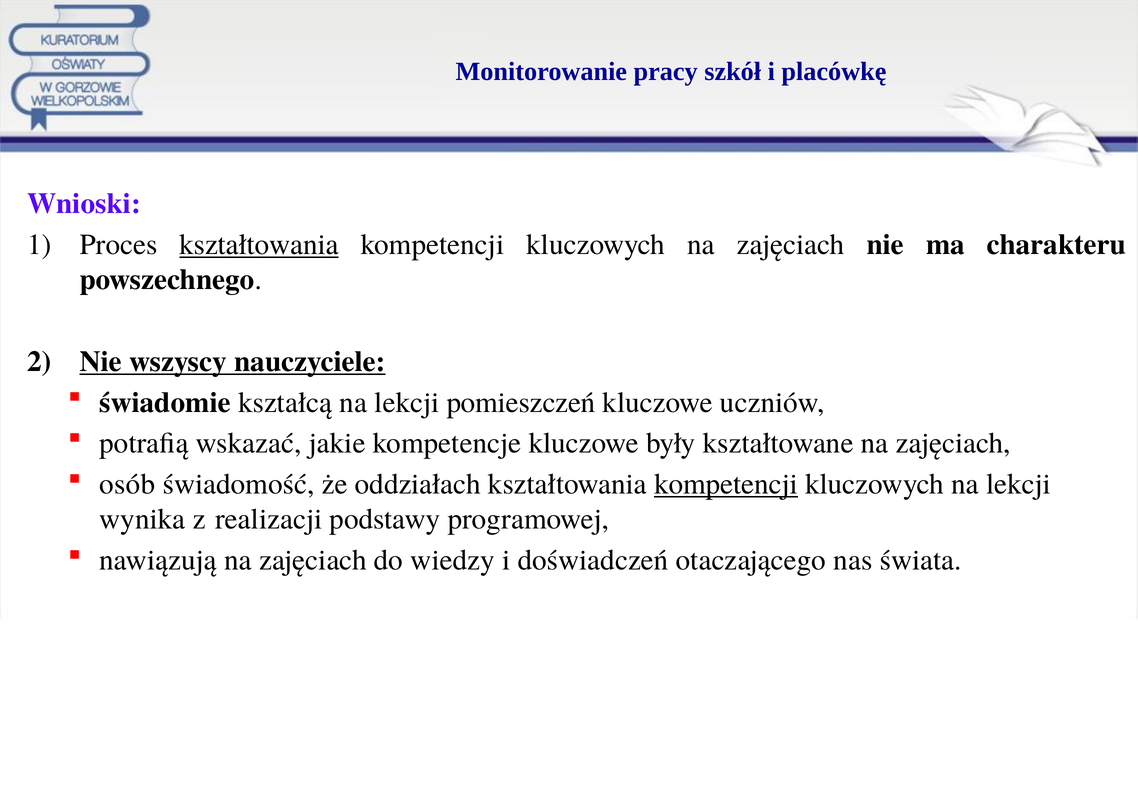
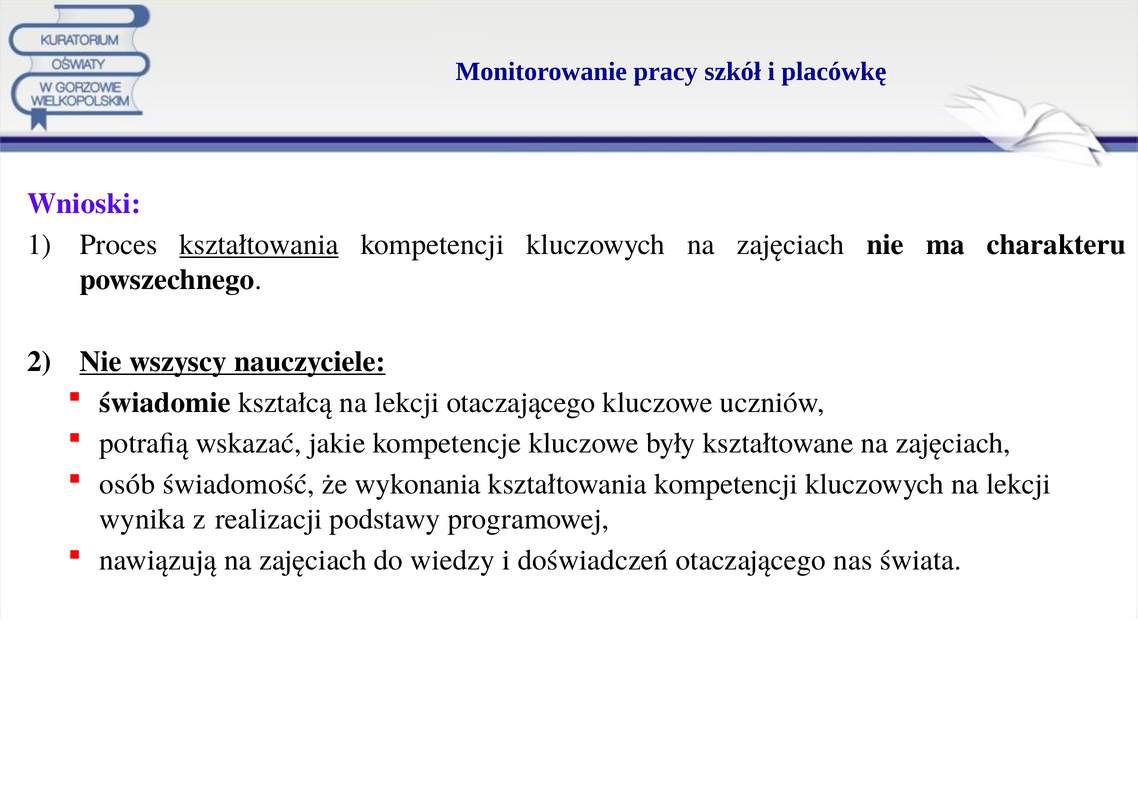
lekcji pomieszczeń: pomieszczeń -> otaczającego (521, 402)
oddziałach: oddziałach -> wykonania (418, 484)
kompetencji underline: present -> none (726, 484)
